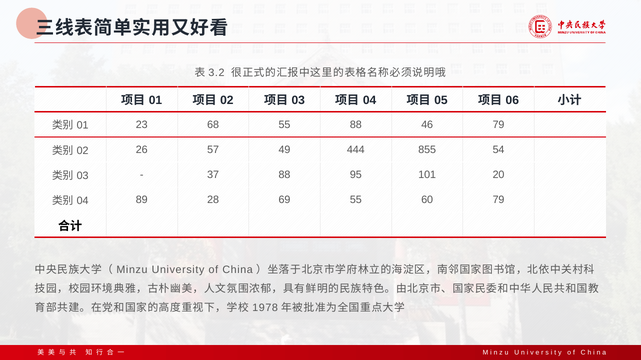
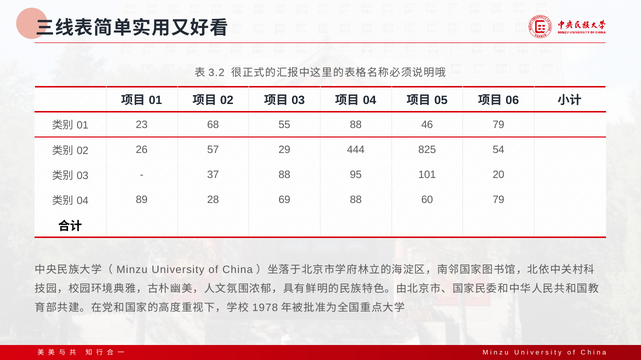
49: 49 -> 29 (284, 150)
855: 855 -> 825 (427, 150)
69 55: 55 -> 88 (356, 200)
